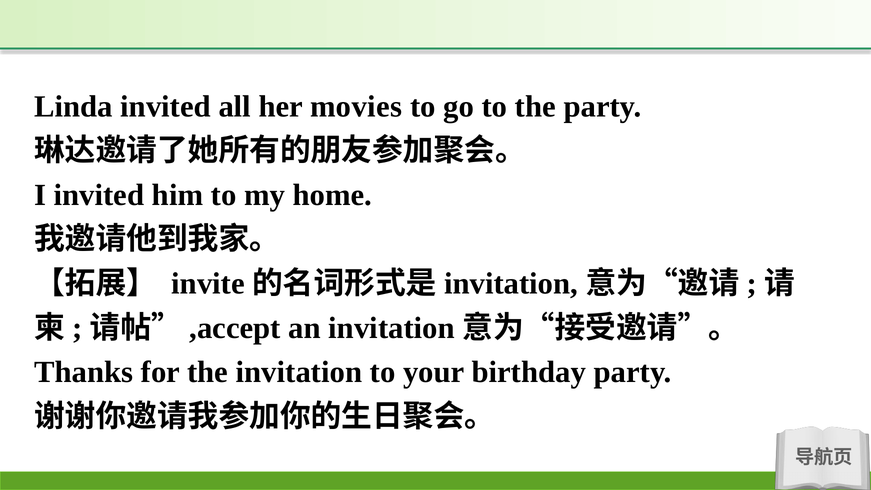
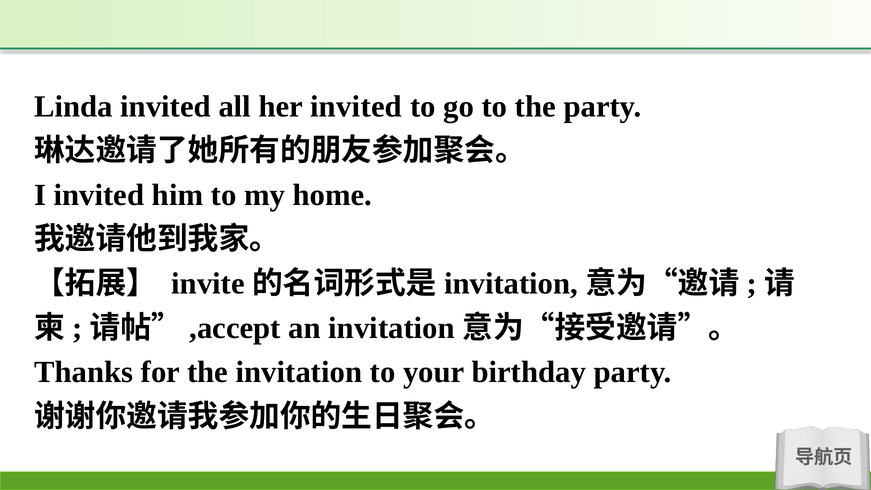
her movies: movies -> invited (356, 107)
